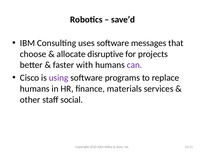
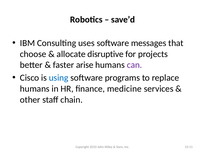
with: with -> arise (85, 65)
using colour: purple -> blue (59, 78)
materials: materials -> medicine (124, 89)
social: social -> chain (72, 100)
